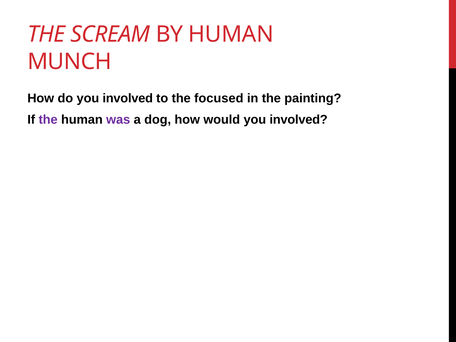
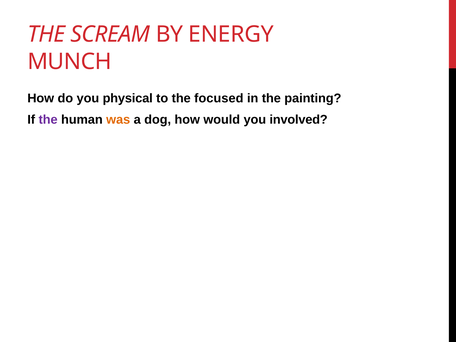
BY HUMAN: HUMAN -> ENERGY (231, 34)
do you involved: involved -> physical (128, 98)
was colour: purple -> orange (118, 120)
